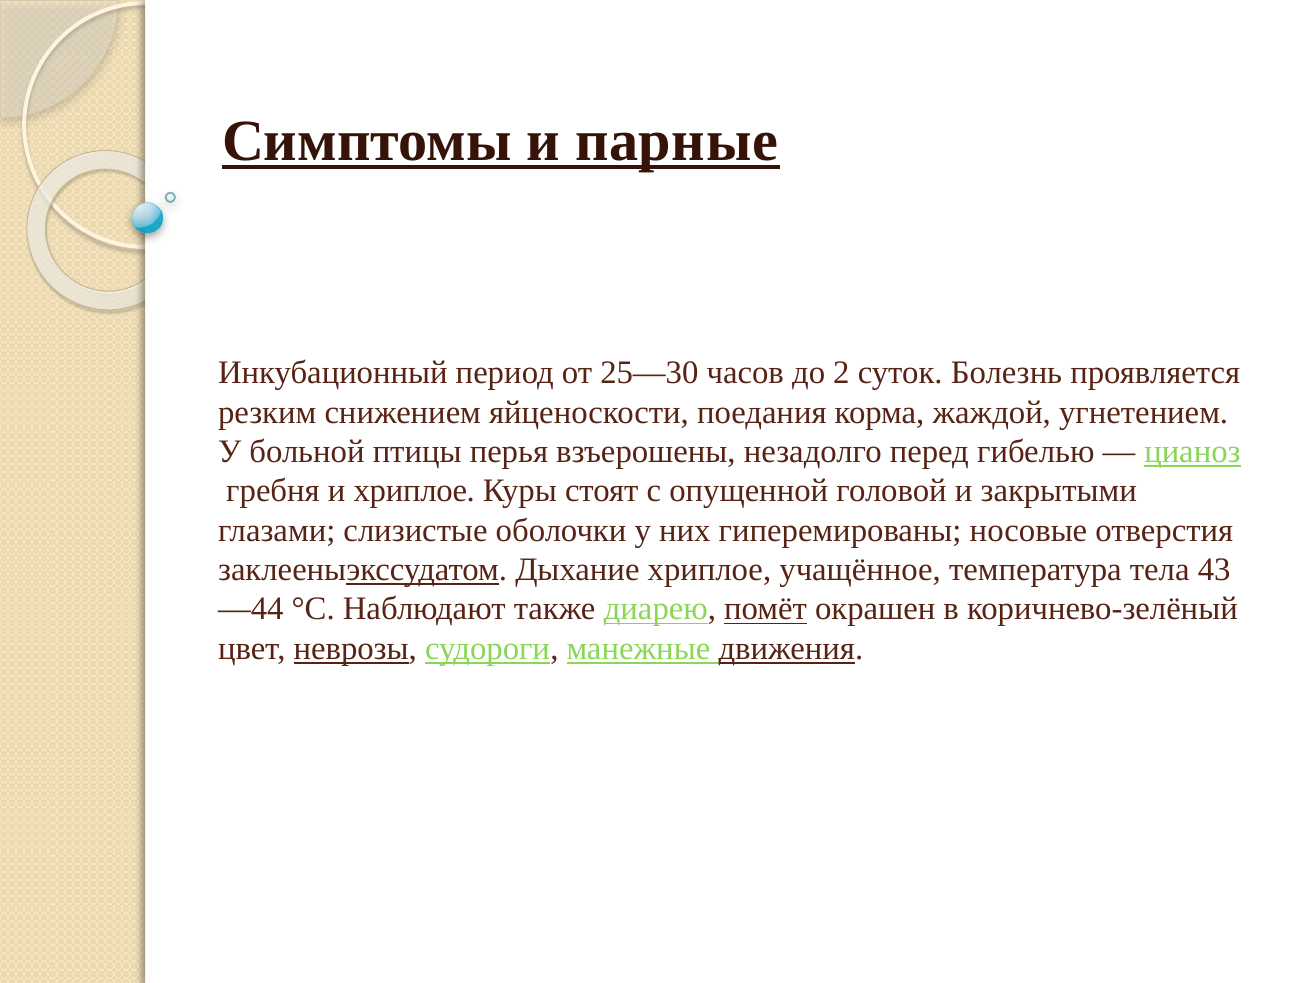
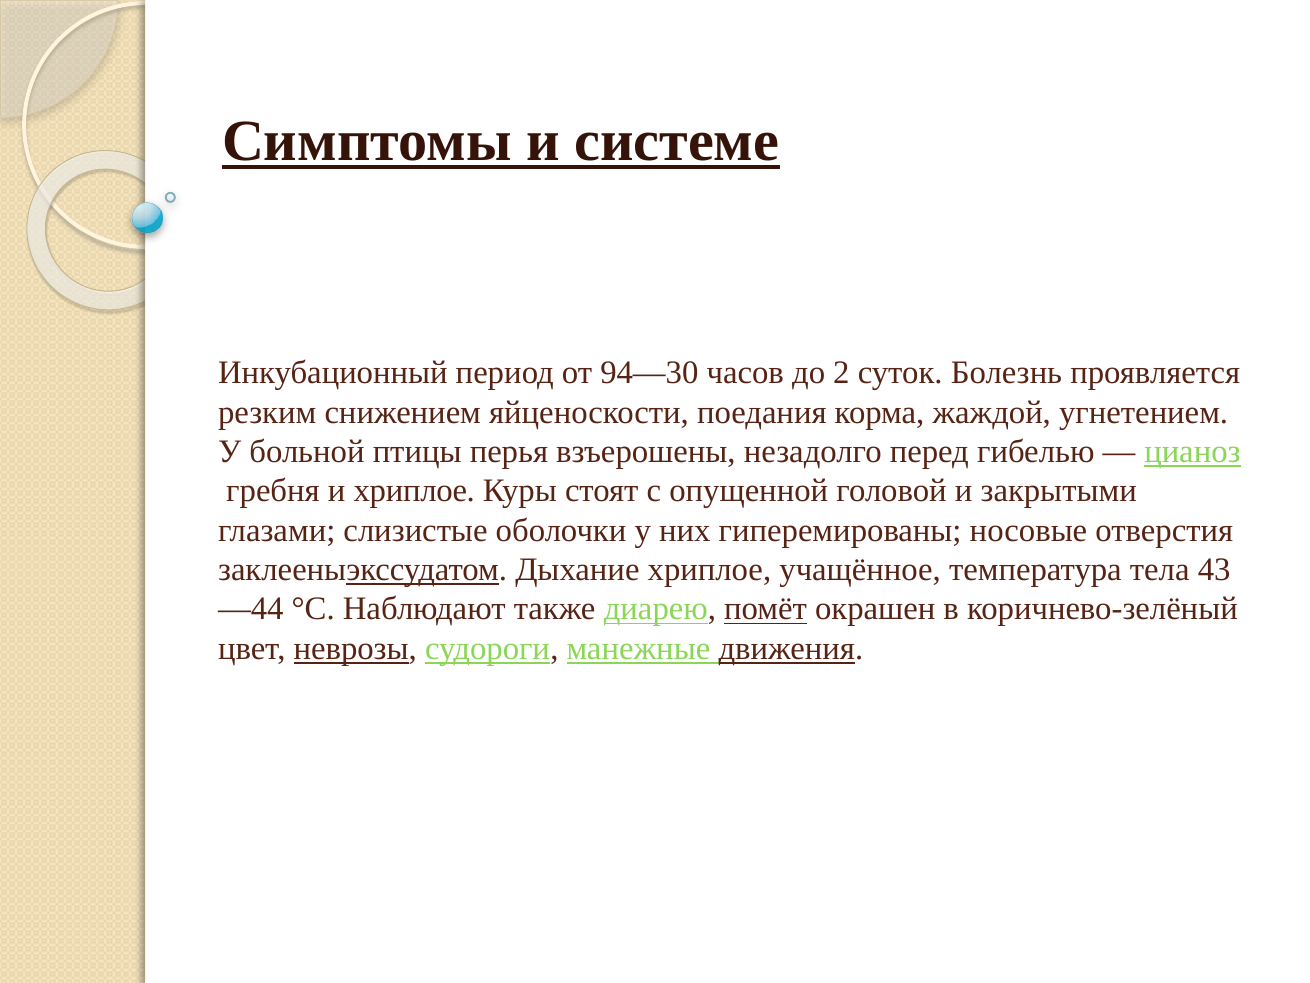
парные: парные -> системе (677, 141)
25—30: 25—30 -> 94—30 (649, 373)
